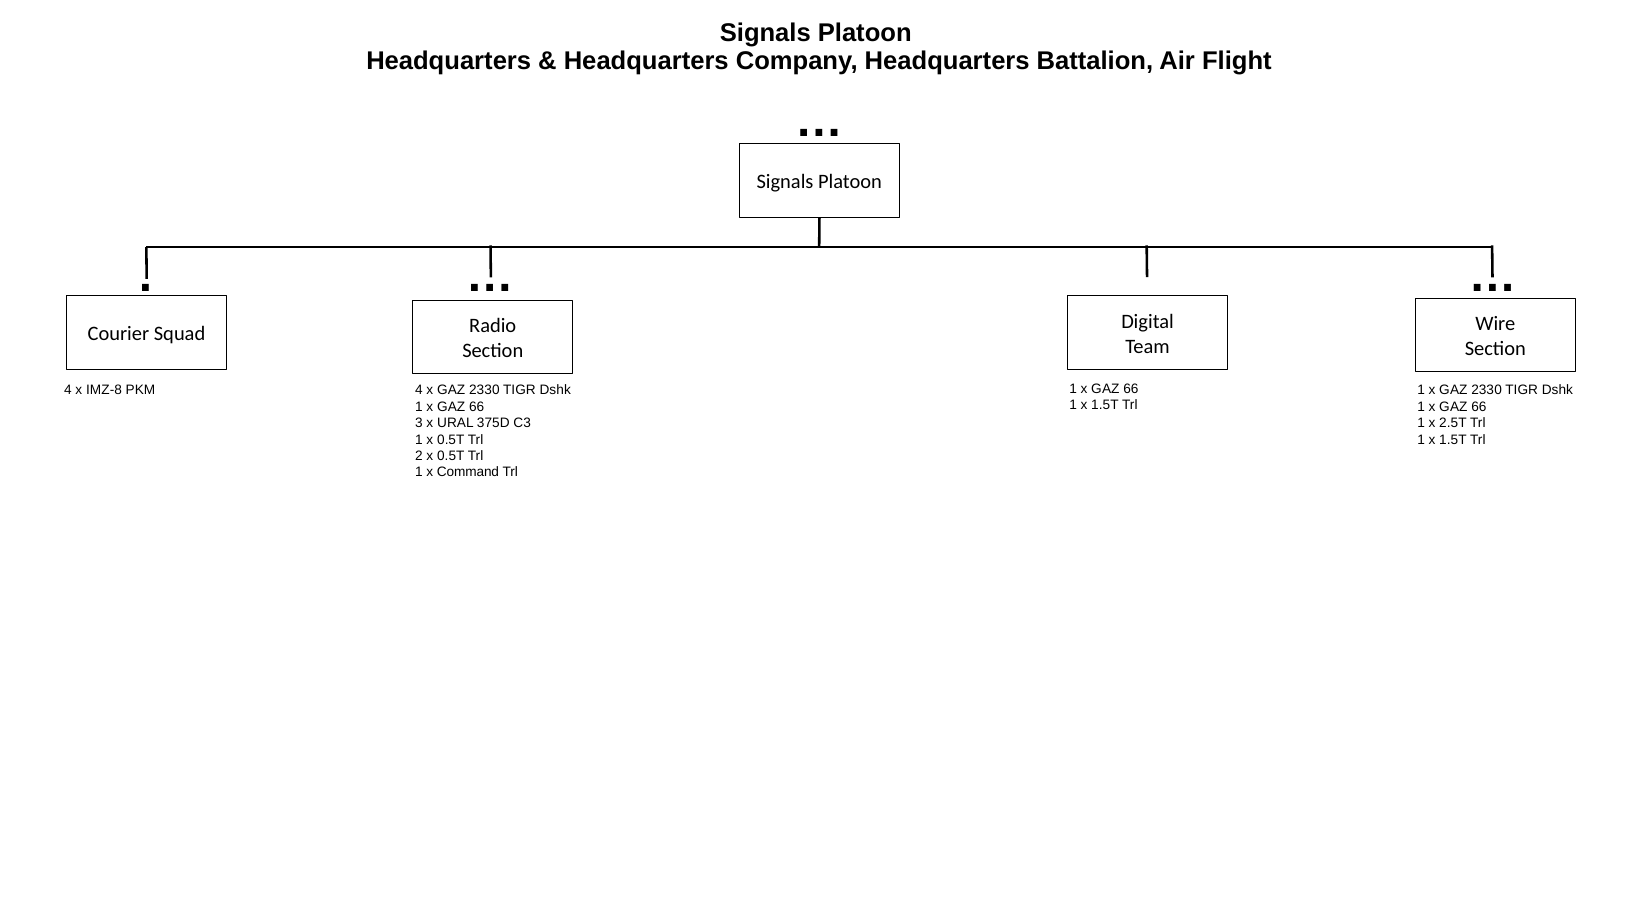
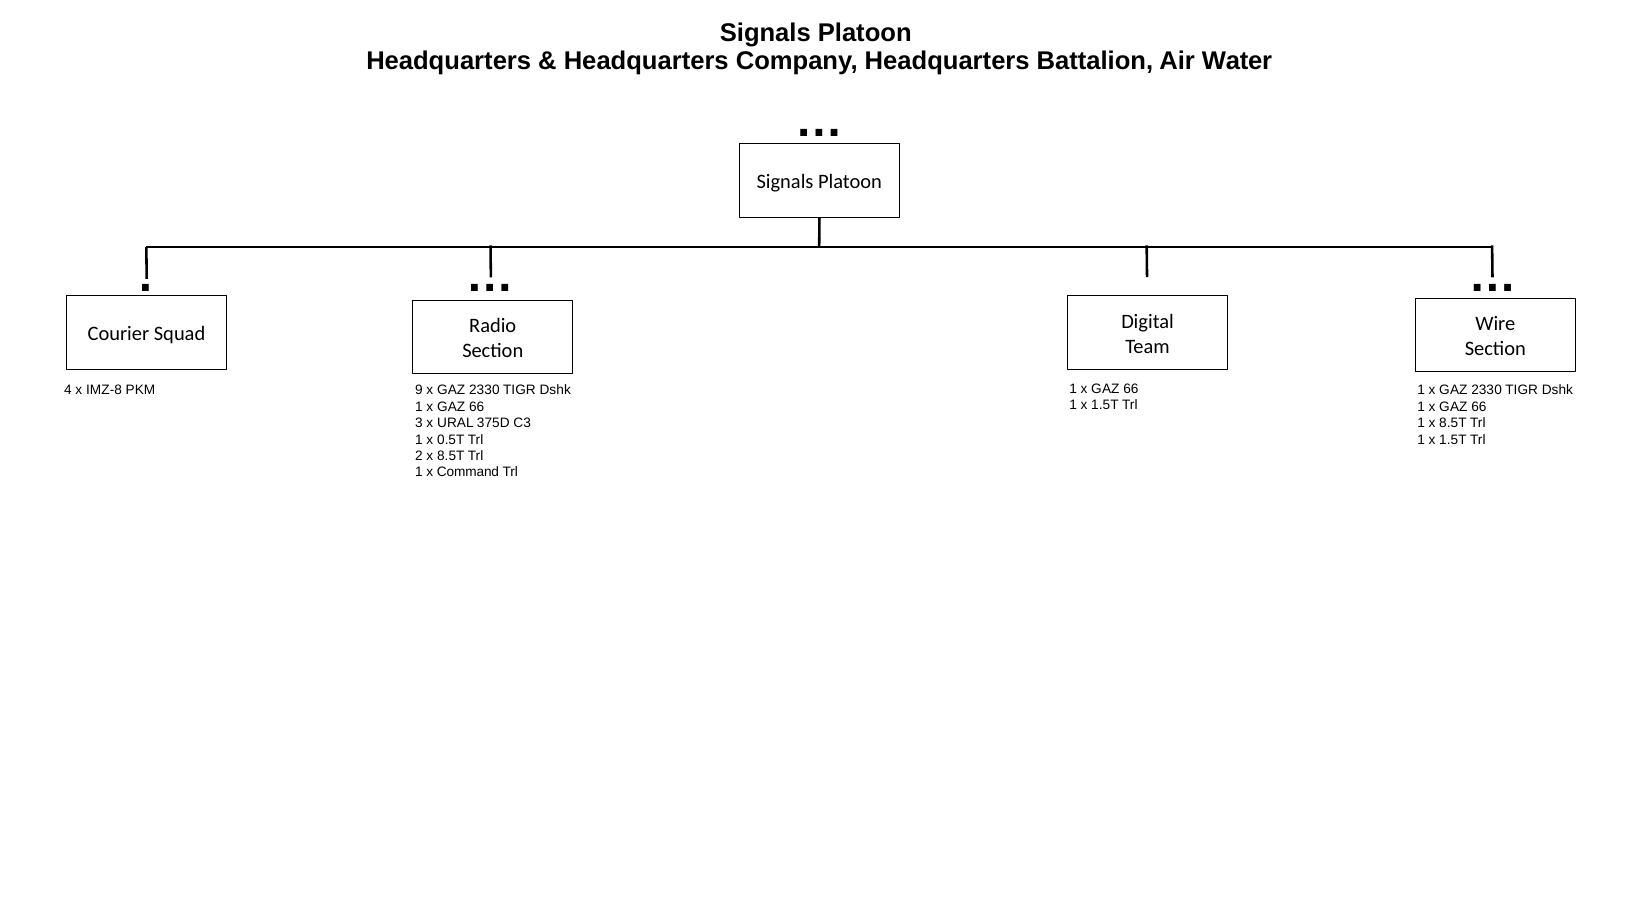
Flight: Flight -> Water (1237, 61)
PKM 4: 4 -> 9 (419, 390)
1 x 2.5T: 2.5T -> 8.5T (1453, 423)
2 x 0.5T: 0.5T -> 8.5T (451, 456)
